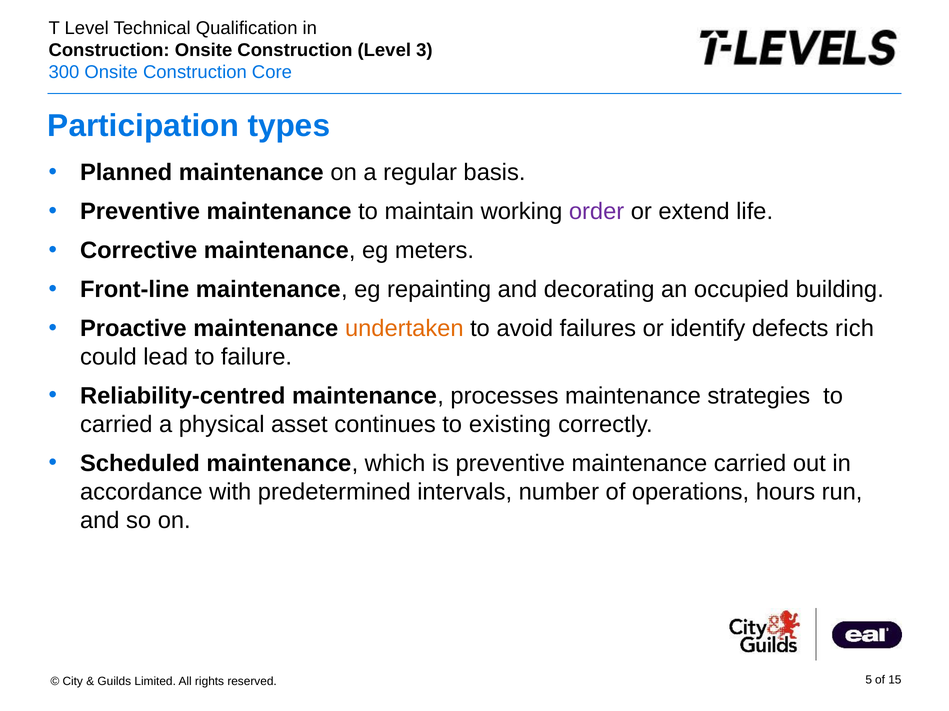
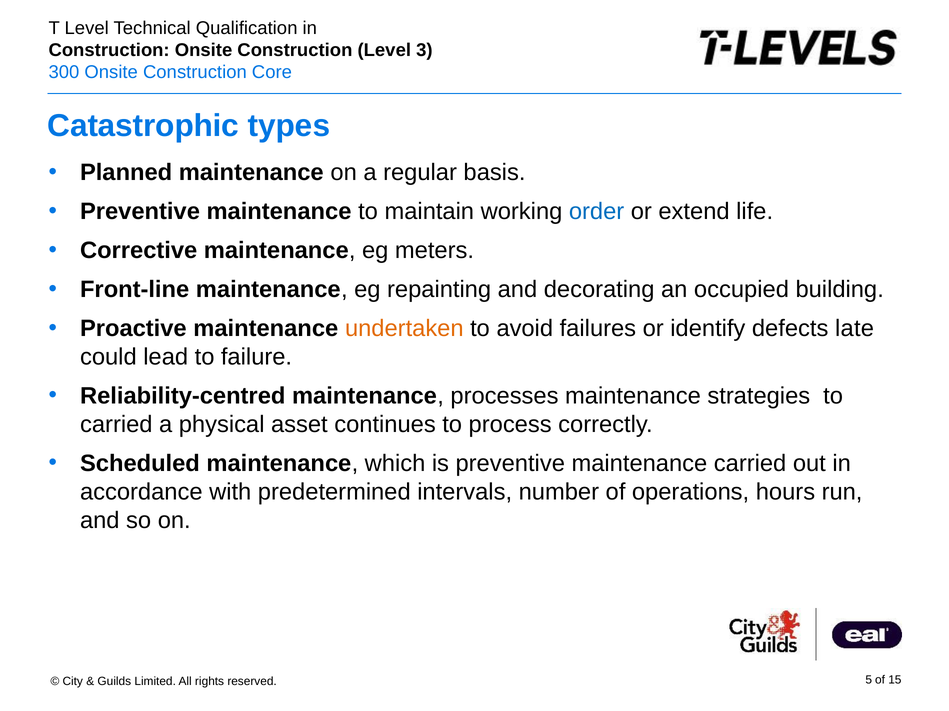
Participation: Participation -> Catastrophic (143, 126)
order colour: purple -> blue (597, 212)
rich: rich -> late (855, 329)
existing: existing -> process (510, 425)
